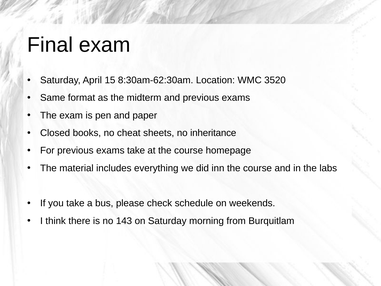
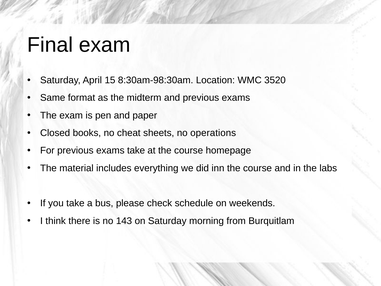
8:30am-62:30am: 8:30am-62:30am -> 8:30am-98:30am (156, 80)
inheritance: inheritance -> operations (213, 133)
